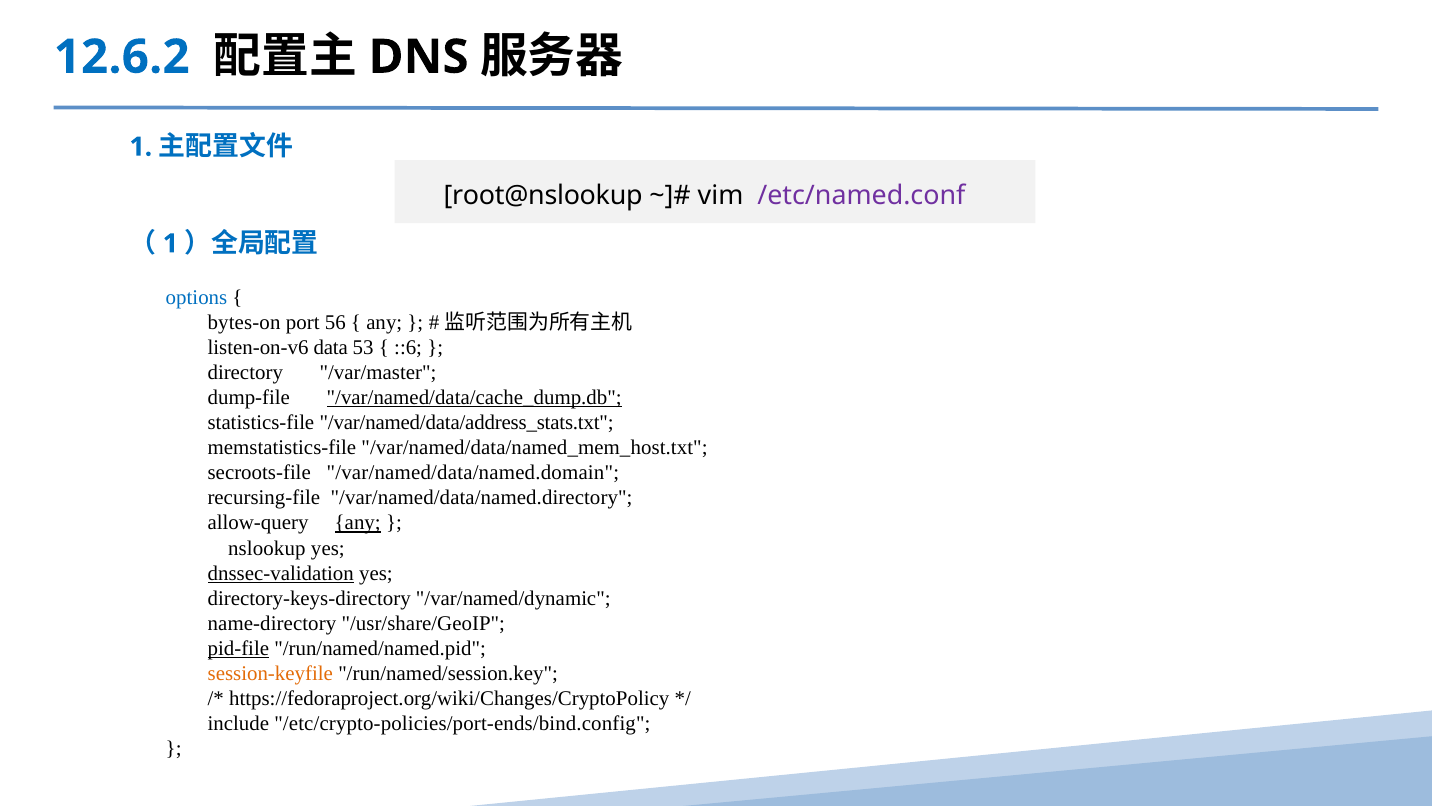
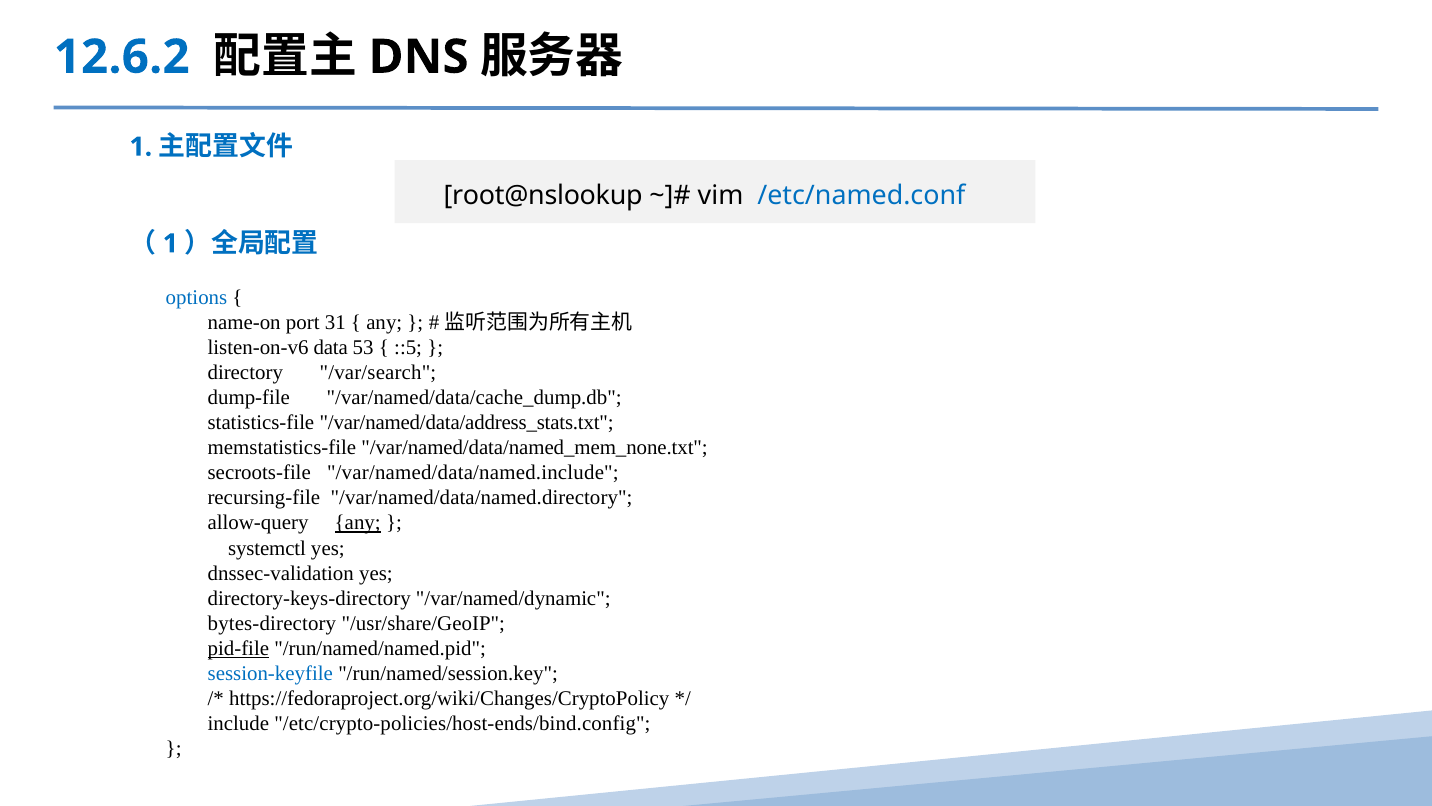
/etc/named.conf colour: purple -> blue (861, 195)
bytes-on: bytes-on -> name-on (244, 322)
56: 56 -> 31 (335, 322)
::6: ::6 -> ::5 (408, 347)
/var/master: /var/master -> /var/search (378, 372)
/var/named/data/cache_dump.db underline: present -> none (474, 397)
/var/named/data/named_mem_host.txt: /var/named/data/named_mem_host.txt -> /var/named/data/named_mem_none.txt (535, 447)
/var/named/data/named.domain: /var/named/data/named.domain -> /var/named/data/named.include (473, 473)
nslookup: nslookup -> systemctl (267, 548)
dnssec-validation underline: present -> none (281, 573)
name-directory: name-directory -> bytes-directory (272, 623)
session-keyfile colour: orange -> blue (270, 673)
/etc/crypto-policies/port-ends/bind.config: /etc/crypto-policies/port-ends/bind.config -> /etc/crypto-policies/host-ends/bind.config (462, 723)
